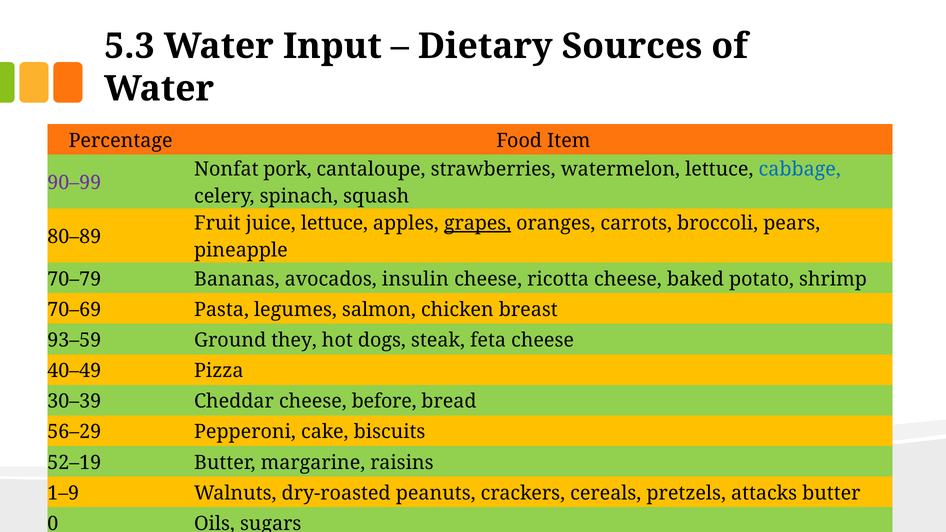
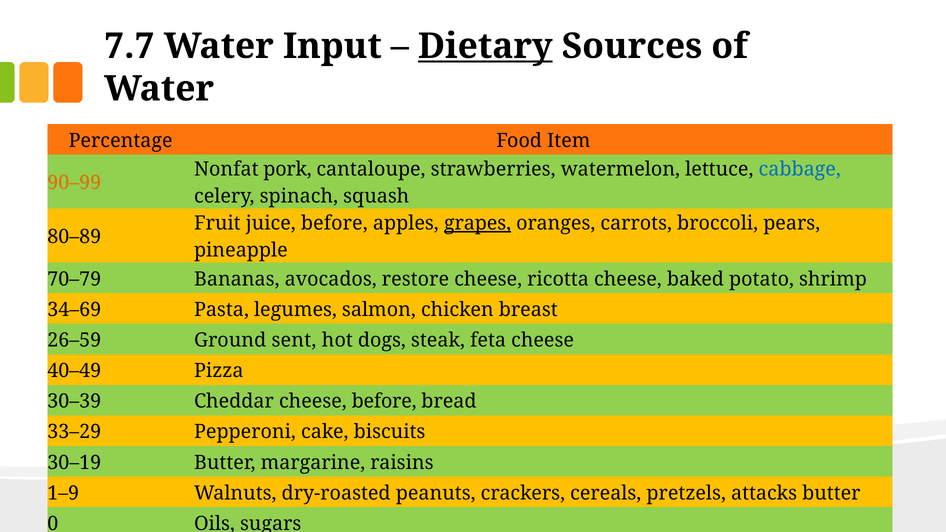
5.3: 5.3 -> 7.7 (129, 46)
Dietary underline: none -> present (485, 46)
90–99 colour: purple -> orange (74, 183)
juice lettuce: lettuce -> before (334, 223)
insulin: insulin -> restore (415, 279)
70–69: 70–69 -> 34–69 (74, 310)
93–59: 93–59 -> 26–59 (74, 340)
they: they -> sent (294, 340)
56–29: 56–29 -> 33–29 (74, 432)
52–19: 52–19 -> 30–19 (74, 463)
